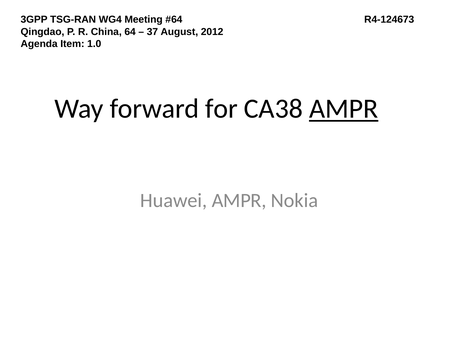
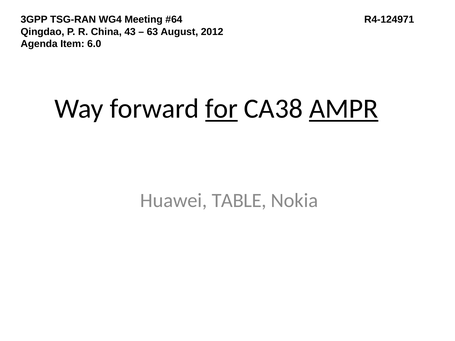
R4-124673: R4-124673 -> R4-124971 (389, 20)
64: 64 -> 43 (130, 32)
37: 37 -> 63 (152, 32)
1.0: 1.0 -> 6.0 (94, 44)
for underline: none -> present (221, 109)
Huawei AMPR: AMPR -> TABLE (239, 201)
